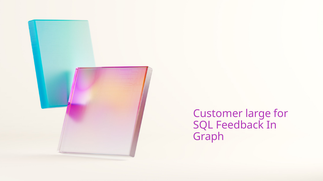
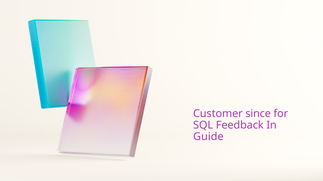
large: large -> since (258, 114)
Graph: Graph -> Guide (208, 137)
